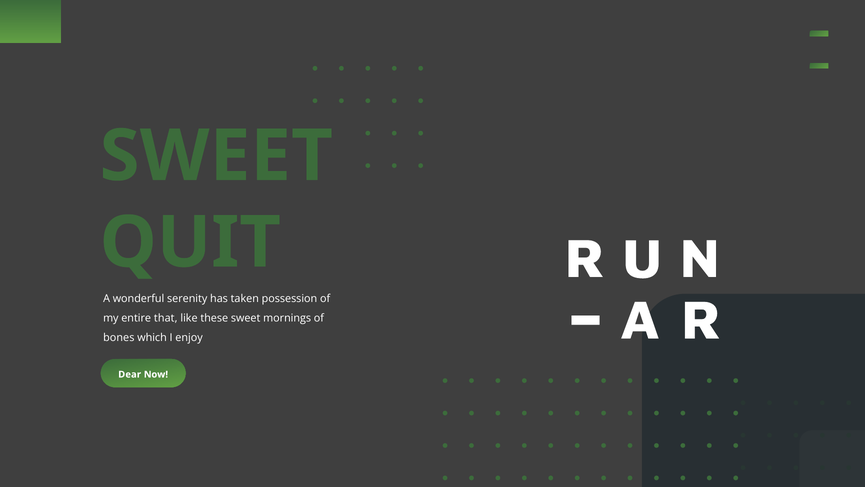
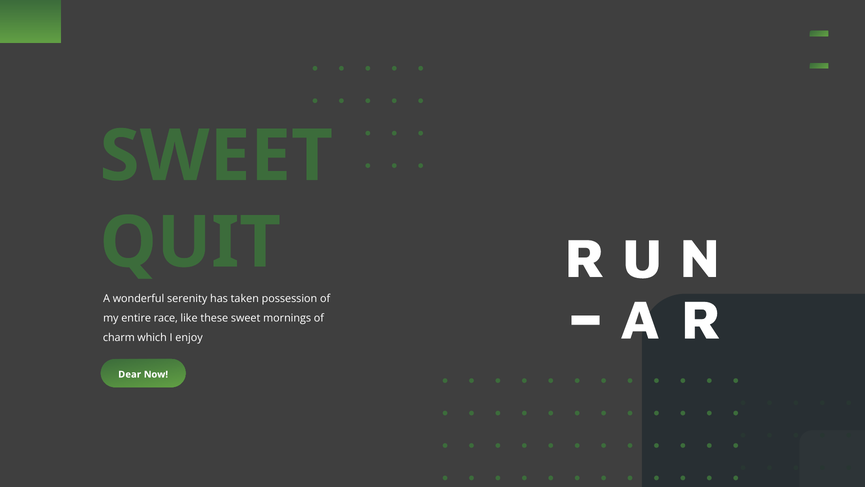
that: that -> race (166, 318)
bones: bones -> charm (119, 337)
